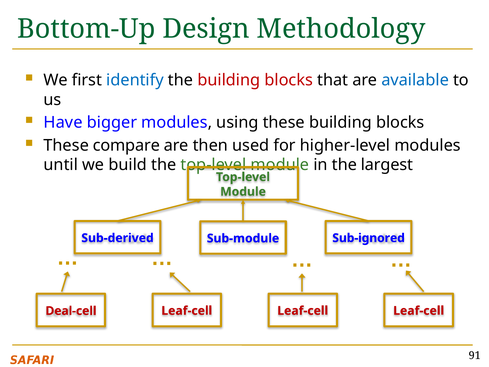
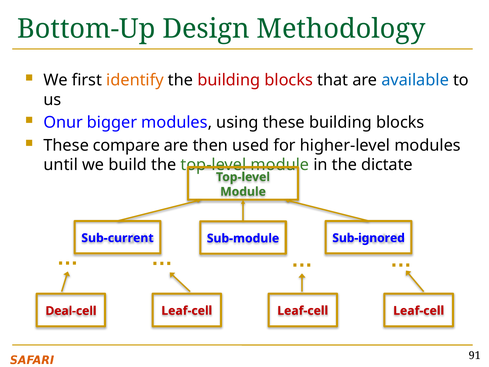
identify colour: blue -> orange (135, 80)
Have: Have -> Onur (63, 122)
largest: largest -> dictate (387, 165)
Sub-derived: Sub-derived -> Sub-current (117, 238)
